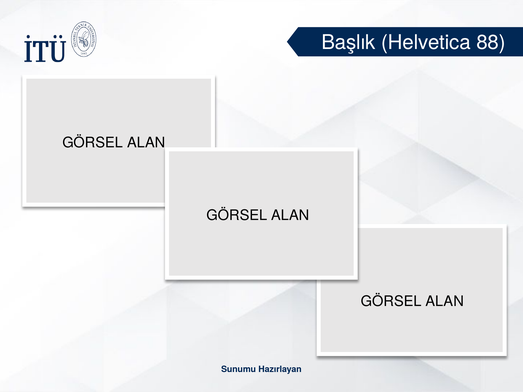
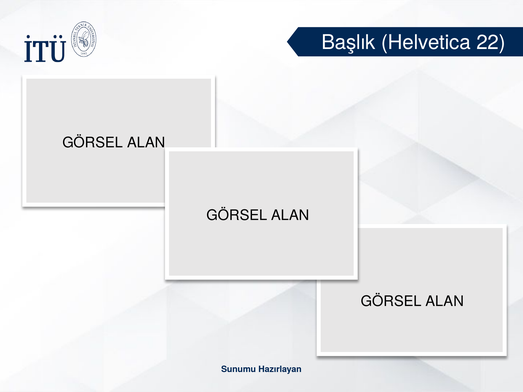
88: 88 -> 22 (491, 43)
